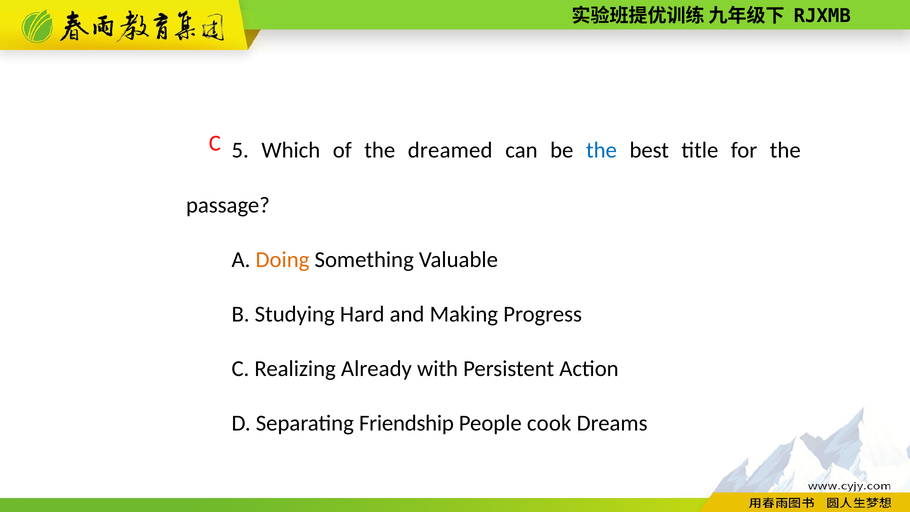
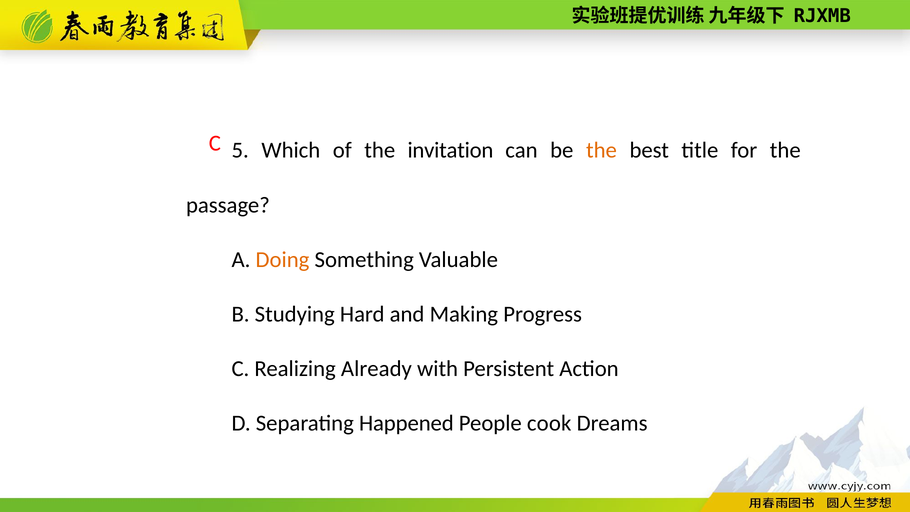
dreamed: dreamed -> invitation (450, 150)
the colour: blue -> orange (601, 150)
Friendship: Friendship -> Happened (406, 423)
